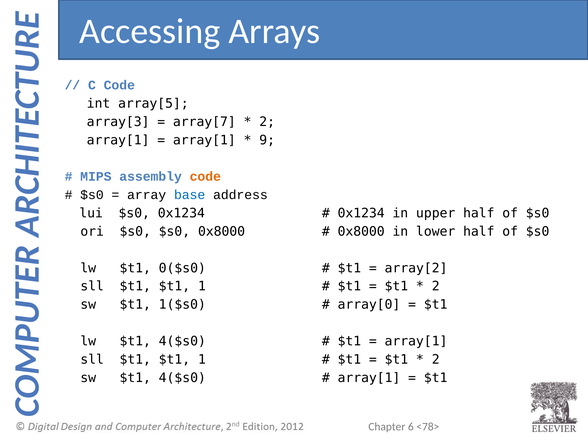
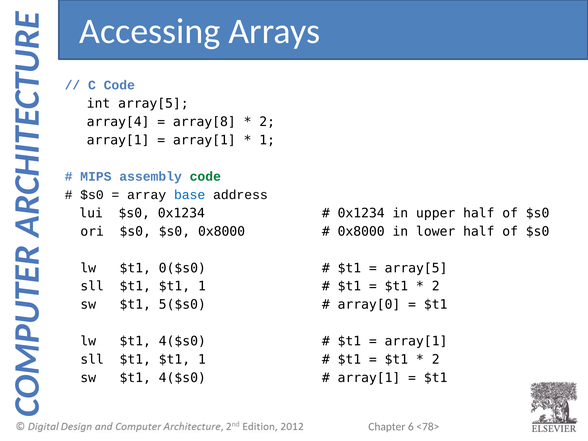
array[3: array[3 -> array[4 (118, 122)
array[7: array[7 -> array[8 (204, 122)
9: 9 -> 1 (267, 140)
code colour: orange -> green (205, 177)
array[2: array[2 -> array[5 (416, 268)
1($s0: 1($s0 -> 5($s0 (182, 305)
